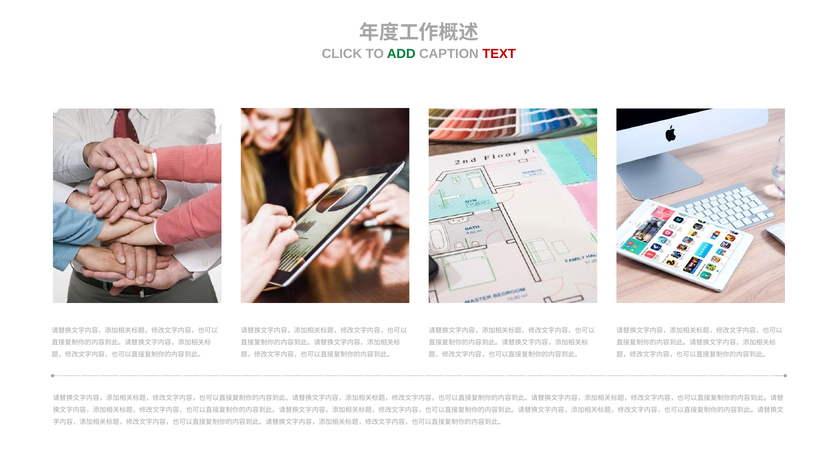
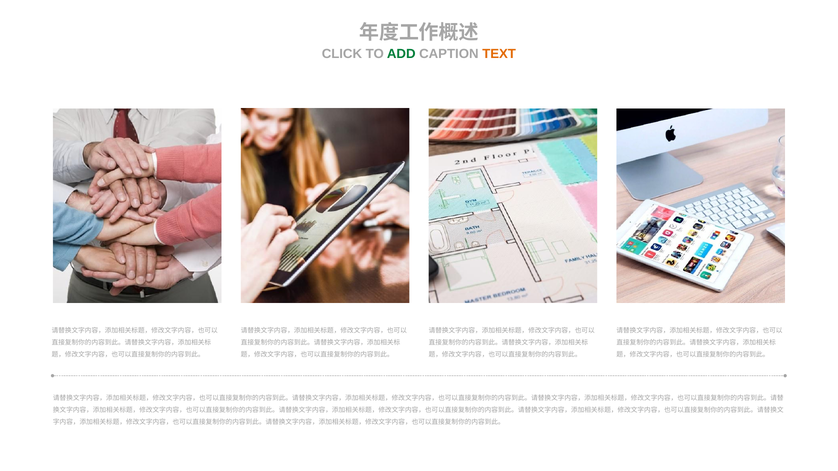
TEXT colour: red -> orange (499, 54)
